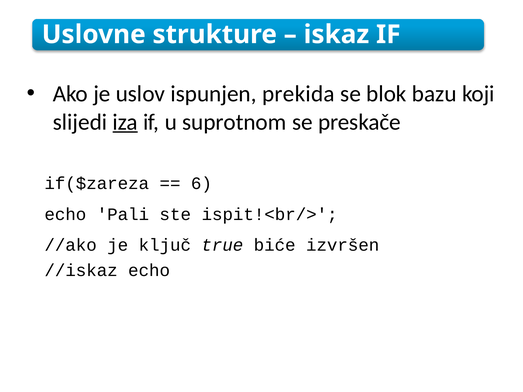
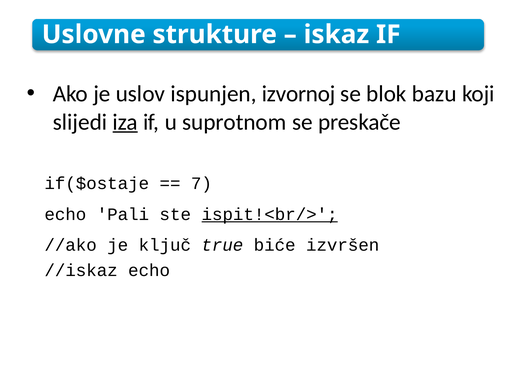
prekida: prekida -> izvornoj (299, 94)
if($zareza: if($zareza -> if($ostaje (97, 183)
6: 6 -> 7 (201, 183)
ispit!<br/> underline: none -> present (270, 214)
